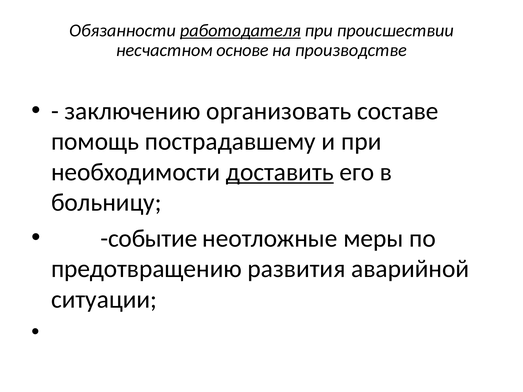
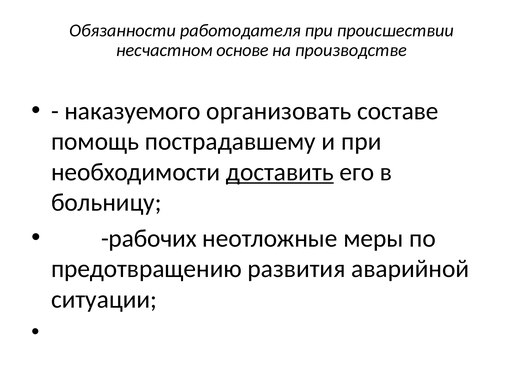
работодателя underline: present -> none (240, 30)
заключению: заключению -> наказуемого (133, 111)
событие: событие -> рабочих (149, 238)
